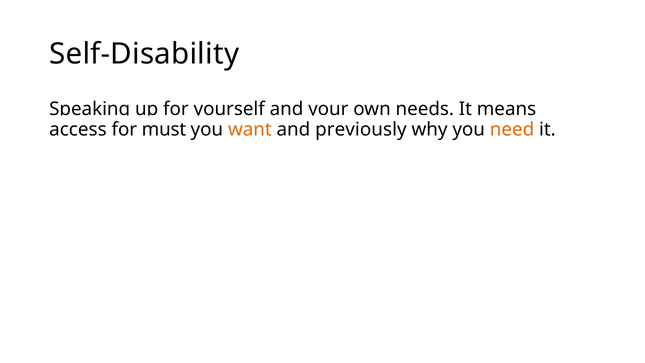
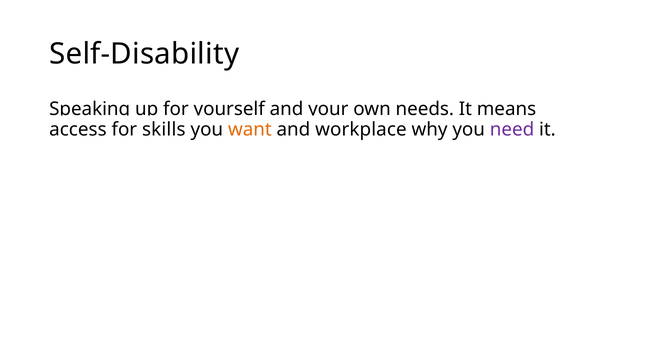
must: must -> skills (164, 129)
previously: previously -> workplace (361, 129)
need colour: orange -> purple (512, 129)
